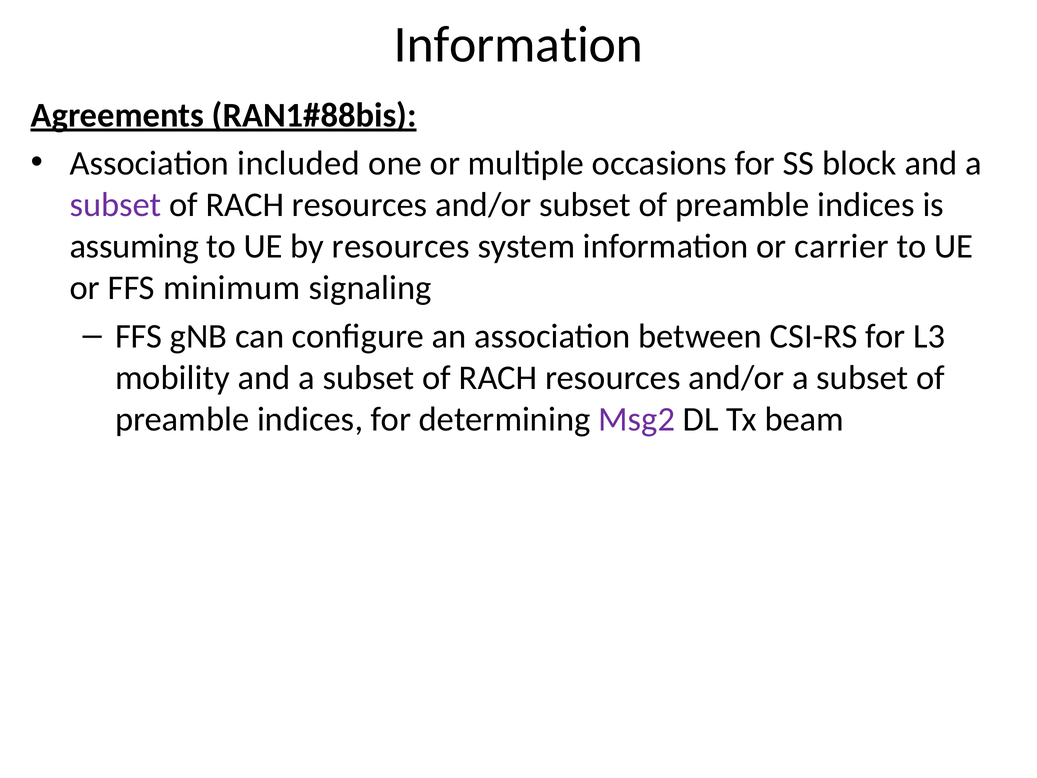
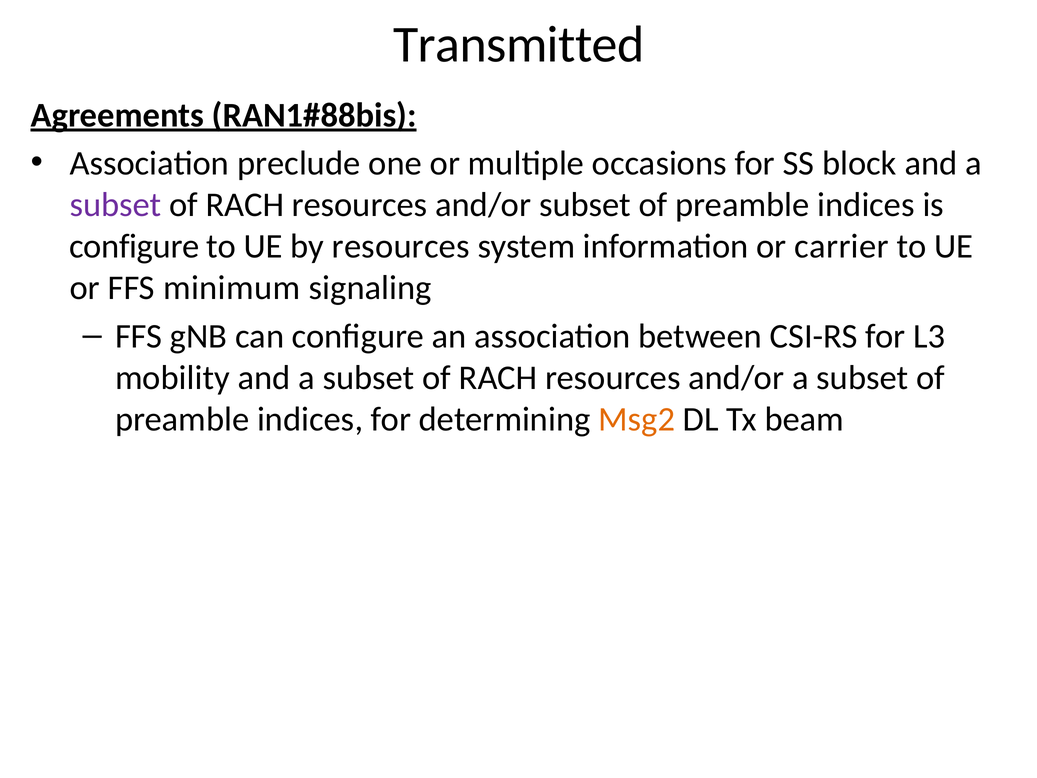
Information: Information -> Transmitted (519, 45)
included: included -> preclude (299, 163)
assuming: assuming -> configure (134, 246)
Msg2 colour: purple -> orange (637, 419)
